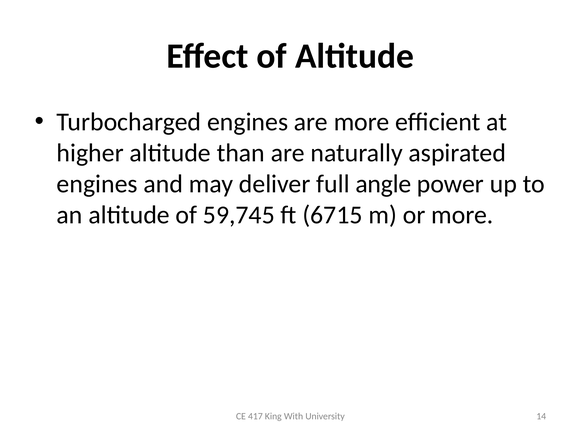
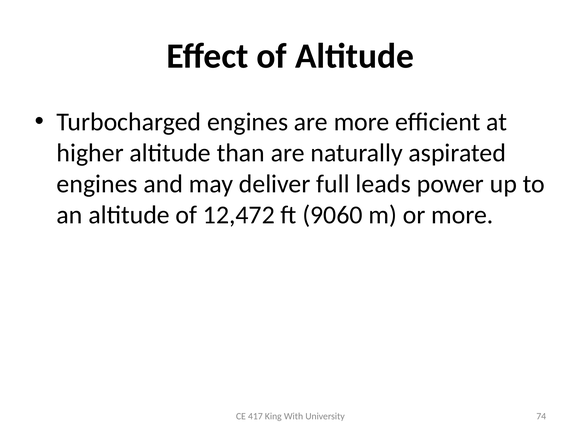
angle: angle -> leads (383, 184)
59,745: 59,745 -> 12,472 (239, 215)
6715: 6715 -> 9060 (332, 215)
14: 14 -> 74 (541, 416)
